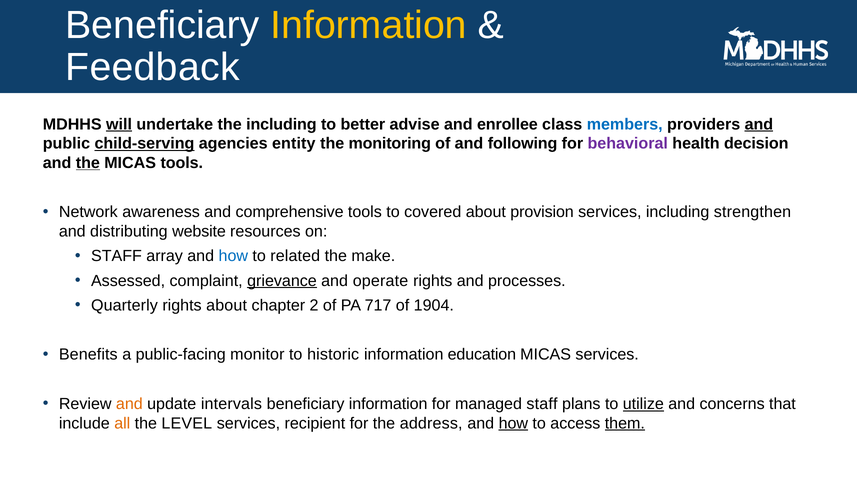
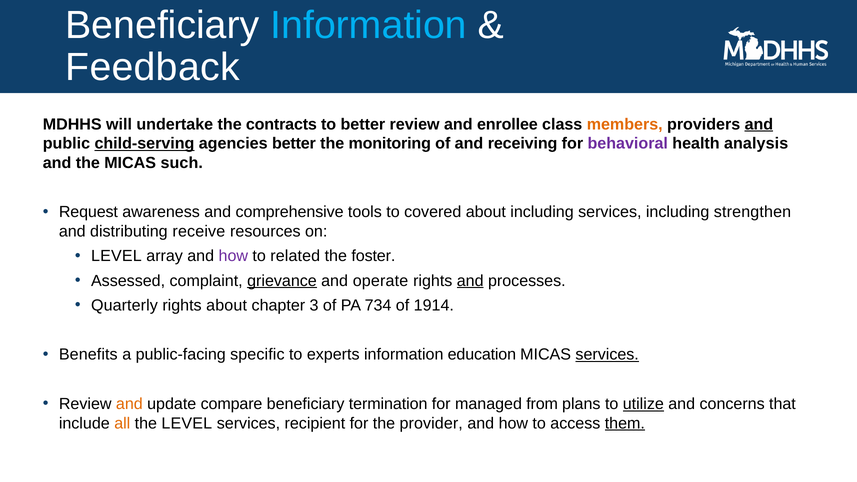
Information colour: yellow -> light blue (369, 25)
will underline: present -> none (119, 124)
the including: including -> contracts (281, 124)
better advise: advise -> review (415, 124)
members colour: blue -> orange (625, 124)
agencies entity: entity -> better (294, 144)
following: following -> receiving (523, 144)
decision: decision -> analysis (756, 144)
the underline: present -> none (88, 163)
MICAS tools: tools -> such (182, 163)
Network: Network -> Request (88, 212)
about provision: provision -> including (542, 212)
website: website -> receive (199, 231)
STAFF: STAFF -> LEVEL (116, 256)
how colour: blue -> purple (233, 256)
make: make -> foster (373, 256)
and underline: none -> present (470, 281)
2: 2 -> 3 (314, 305)
717: 717 -> 734 (378, 305)
1904: 1904 -> 1914 (434, 305)
monitor: monitor -> specific (257, 355)
historic: historic -> experts (333, 355)
services underline: none -> present (607, 355)
intervals: intervals -> compare (232, 404)
information: information -> termination (388, 404)
managed staff: staff -> from (542, 404)
address: address -> provider (431, 423)
how underline: present -> none (513, 423)
